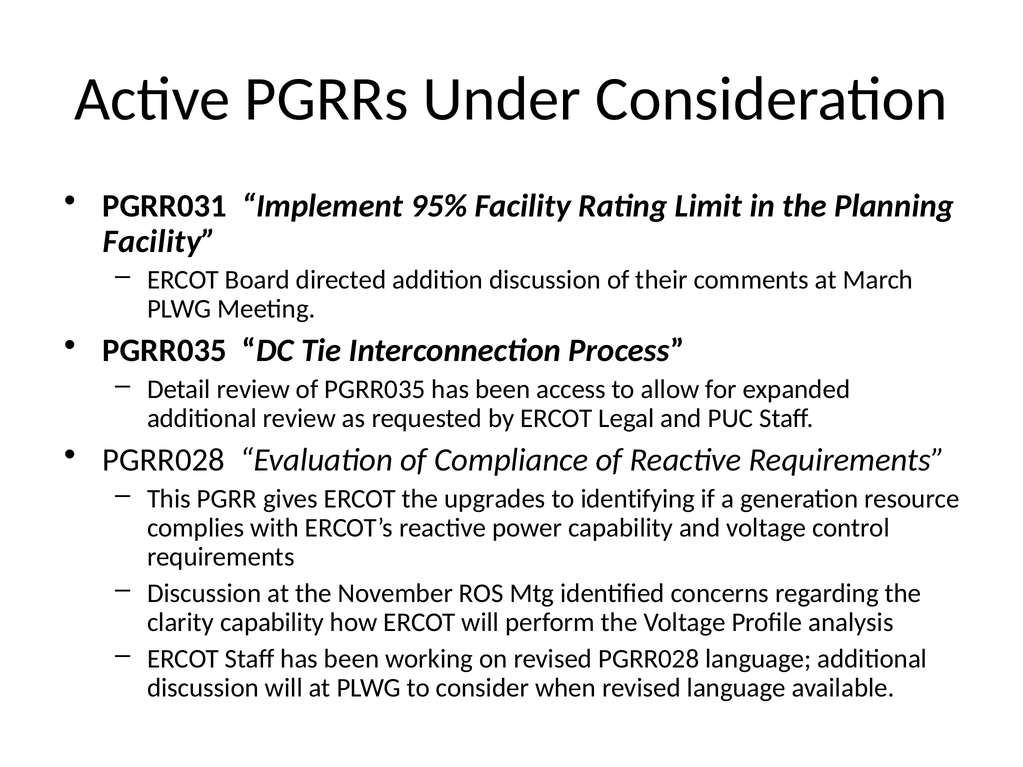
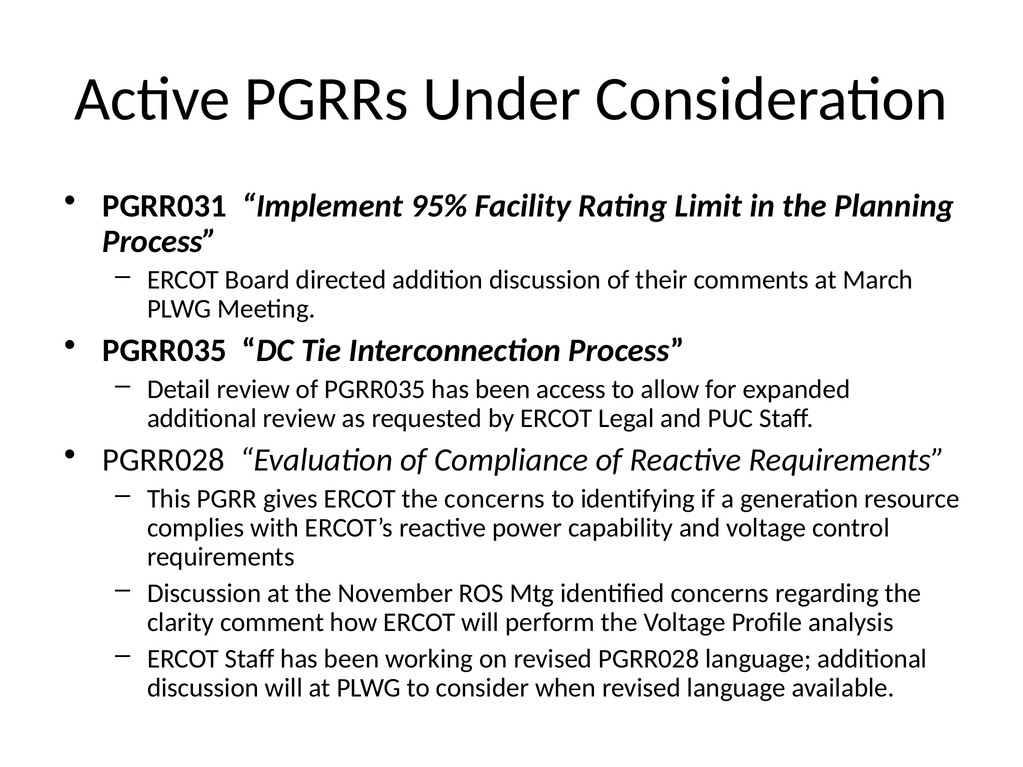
Facility: Facility -> Process (160, 241)
the upgrades: upgrades -> concerns (495, 499)
clarity capability: capability -> comment (272, 623)
